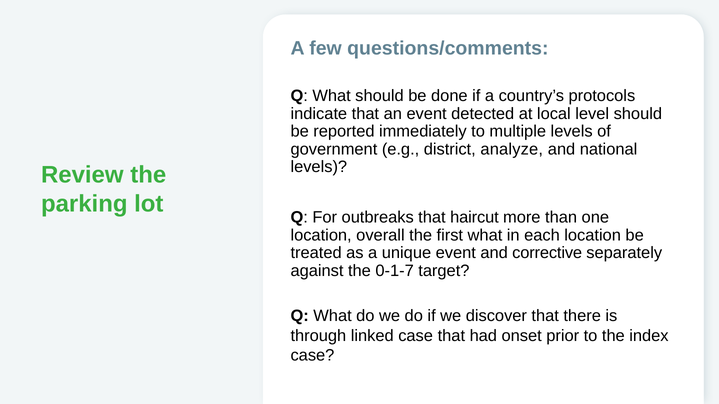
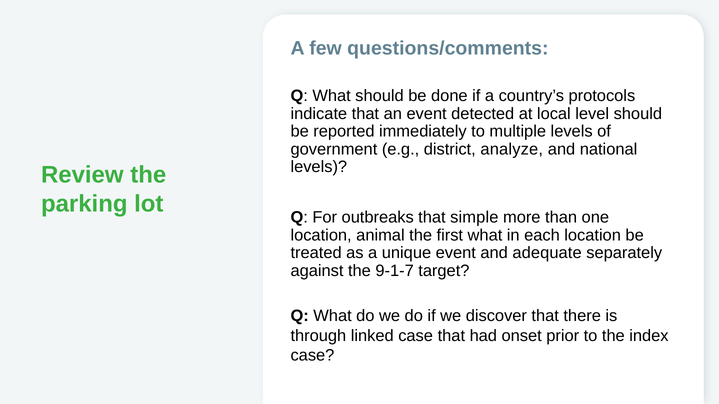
haircut: haircut -> simple (474, 218)
overall: overall -> animal (380, 236)
corrective: corrective -> adequate (547, 253)
0-1-7: 0-1-7 -> 9-1-7 (395, 271)
